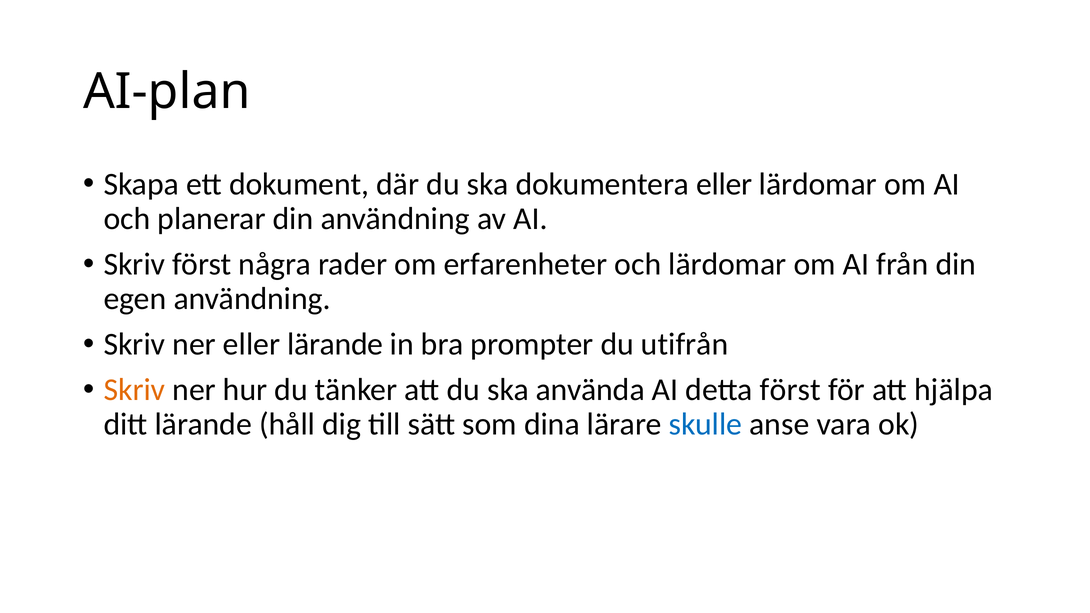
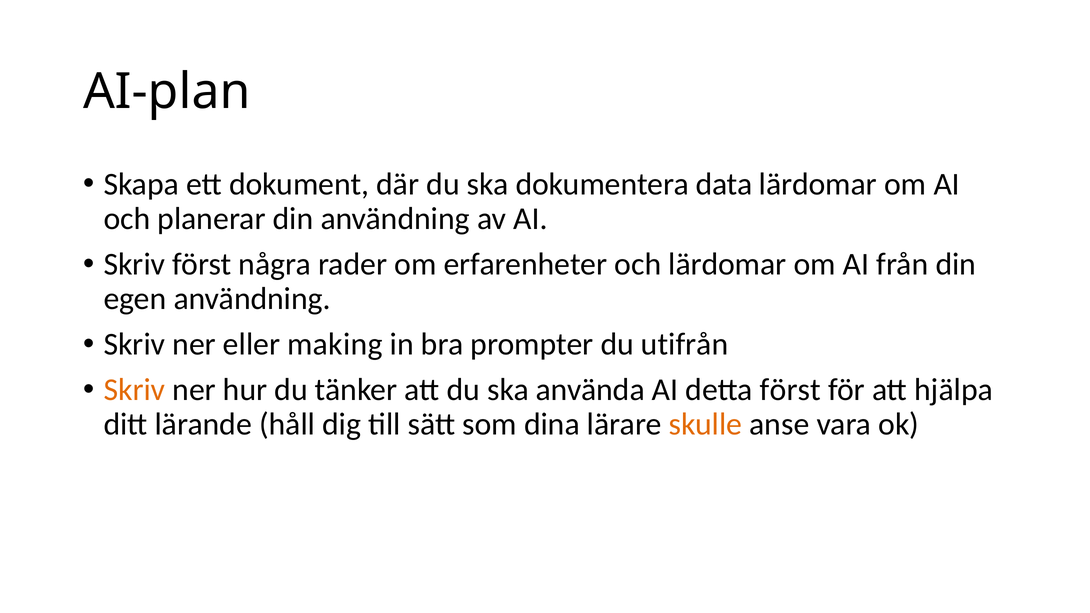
dokumentera eller: eller -> data (724, 184)
eller lärande: lärande -> making (335, 344)
skulle colour: blue -> orange (705, 424)
